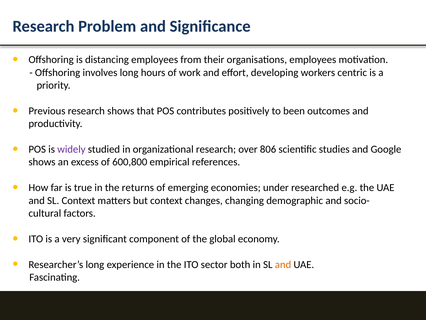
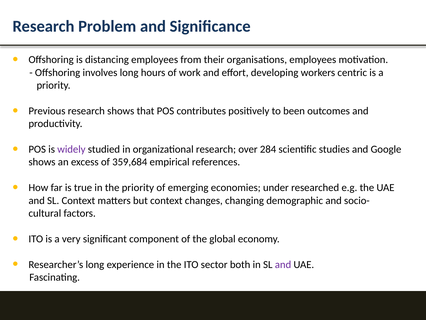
806: 806 -> 284 (268, 149)
600,800: 600,800 -> 359,684 (130, 162)
the returns: returns -> priority (138, 187)
and colour: orange -> purple (283, 264)
